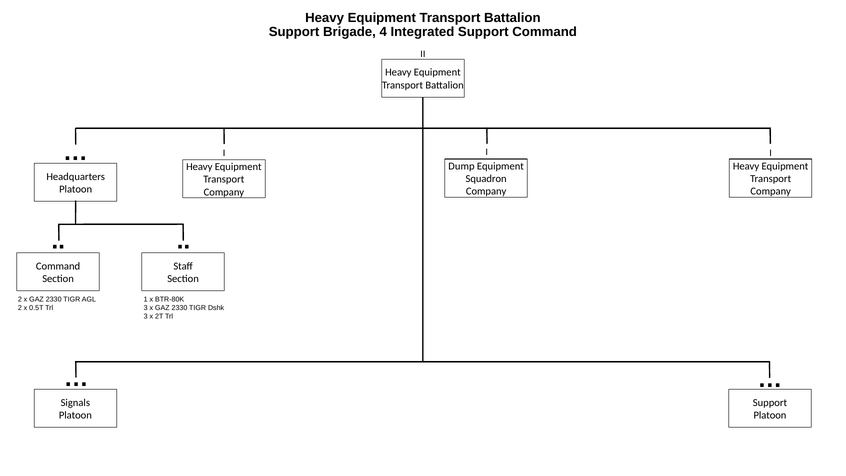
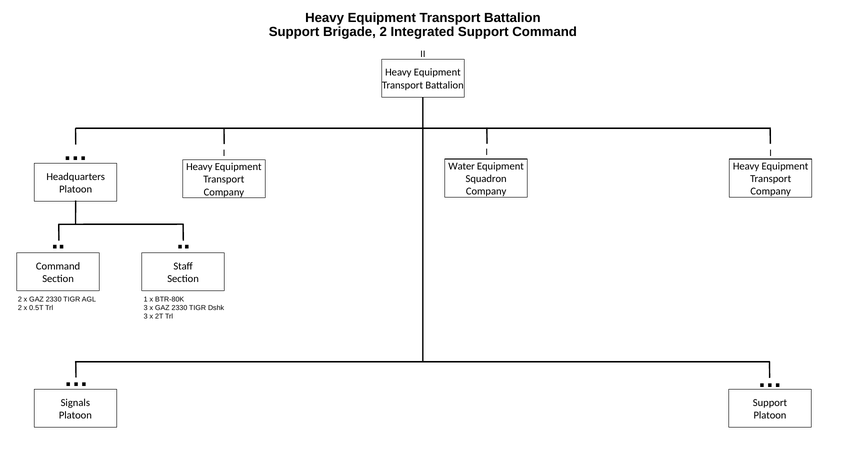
Brigade 4: 4 -> 2 (383, 32)
Dump: Dump -> Water (462, 166)
